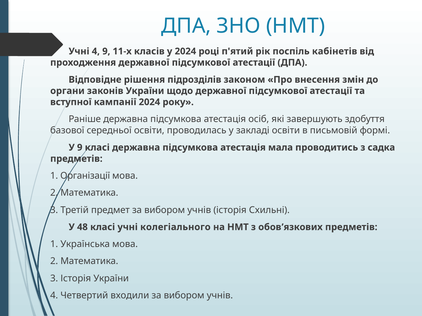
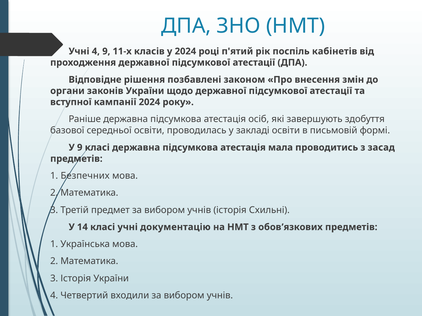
підрозділів: підрозділів -> позбавлені (194, 80)
садка: садка -> засад (381, 148)
Організації: Організації -> Безпечних (85, 176)
48: 48 -> 14 (82, 227)
колегіального: колегіального -> документацію (175, 227)
